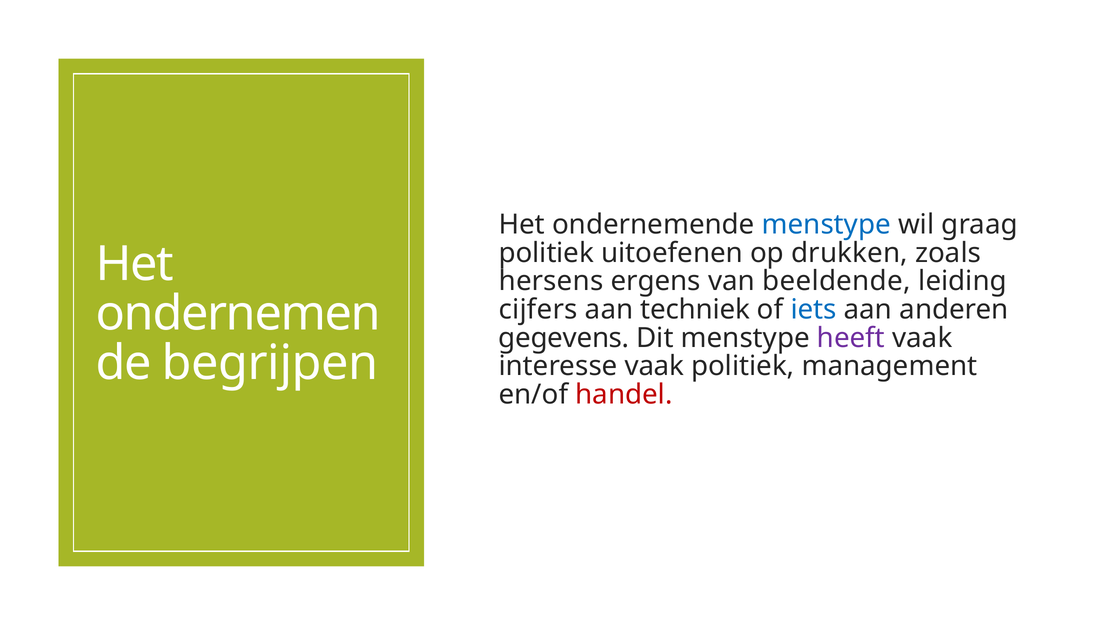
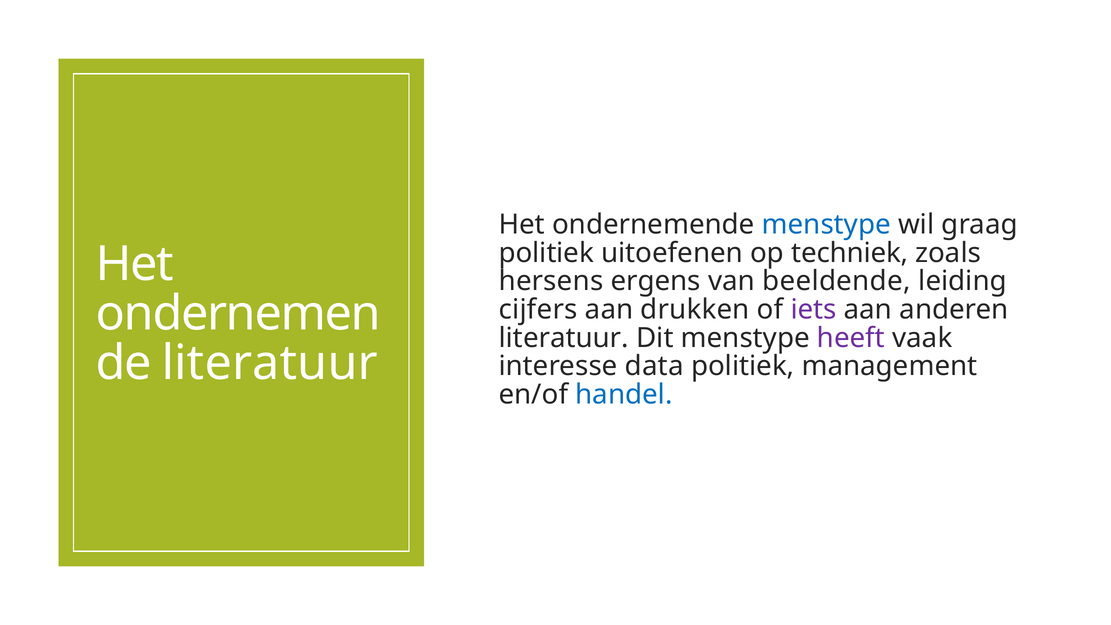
drukken: drukken -> techniek (850, 253)
techniek: techniek -> drukken (695, 310)
iets colour: blue -> purple (814, 310)
gegevens: gegevens -> literatuur (564, 338)
begrijpen: begrijpen -> literatuur (270, 363)
interesse vaak: vaak -> data (654, 366)
handel colour: red -> blue (624, 395)
